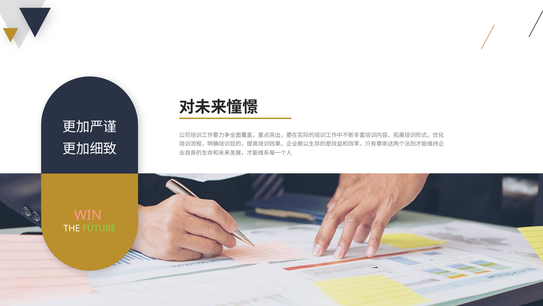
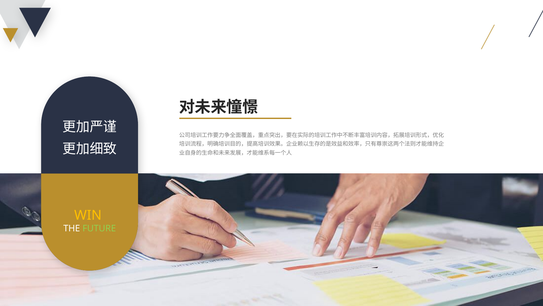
WIN colour: pink -> yellow (88, 215)
